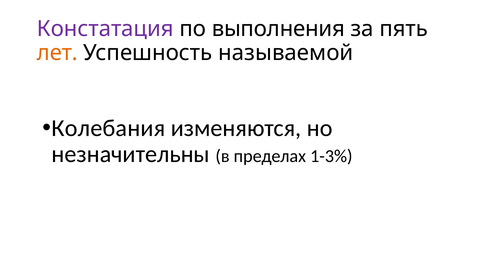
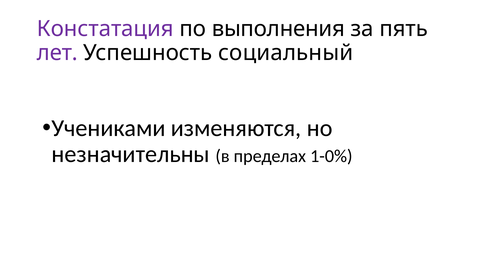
лет colour: orange -> purple (57, 53)
называемой: называемой -> социальный (286, 53)
Колебания: Колебания -> Учениками (109, 128)
1-3%: 1-3% -> 1-0% (331, 156)
